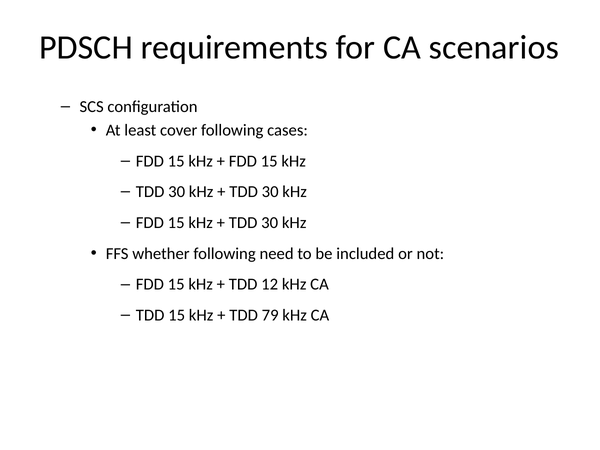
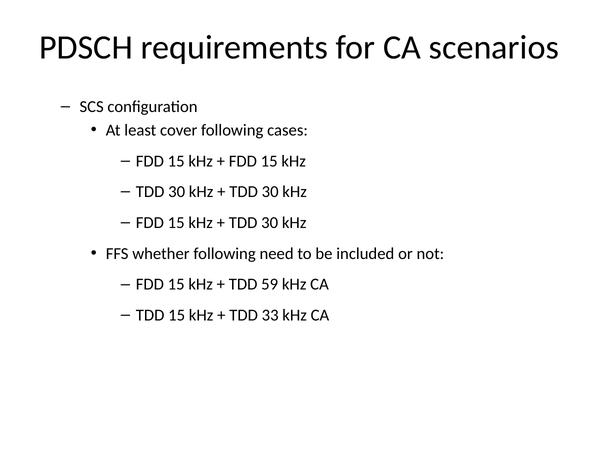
12: 12 -> 59 (270, 284)
79: 79 -> 33 (270, 315)
